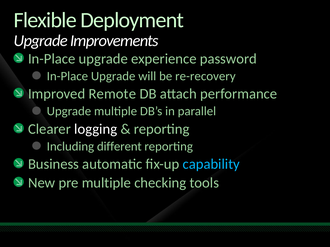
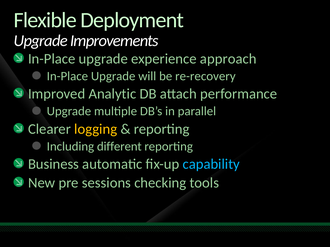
password: password -> approach (228, 59)
Remote: Remote -> Analytic (112, 94)
logging colour: white -> yellow (96, 129)
pre multiple: multiple -> sessions (106, 183)
